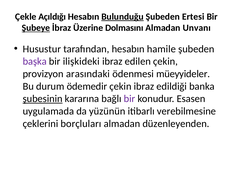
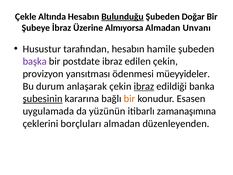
Açıldığı: Açıldığı -> Altında (52, 17)
Ertesi: Ertesi -> Doğar (193, 17)
Şubeye underline: present -> none (36, 28)
Dolmasını: Dolmasını -> Almıyorsa (124, 28)
ilişkideki: ilişkideki -> postdate (81, 61)
arasındaki: arasındaki -> yansıtması (88, 74)
ödemedir: ödemedir -> anlaşarak (87, 86)
ibraz underline: none -> present (144, 86)
bir colour: purple -> orange (130, 99)
verebilmesine: verebilmesine -> zamanaşımına (186, 111)
